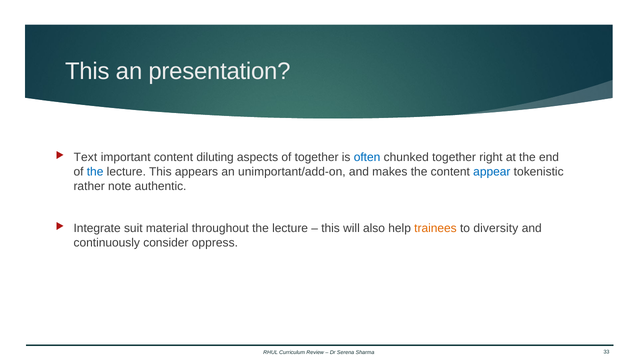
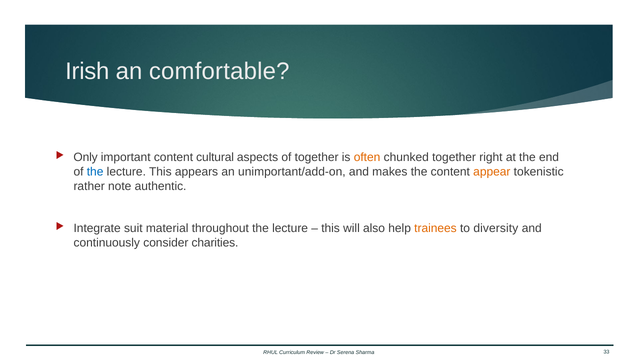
This: This -> Irish (87, 71)
presentation: presentation -> comfortable (219, 71)
Text: Text -> Only (86, 157)
diluting: diluting -> cultural (215, 157)
often colour: blue -> orange (367, 157)
appear colour: blue -> orange (492, 172)
oppress: oppress -> charities (215, 243)
